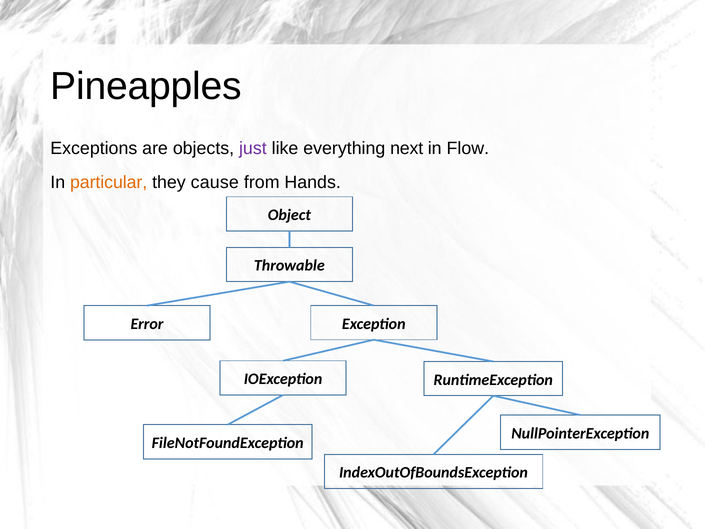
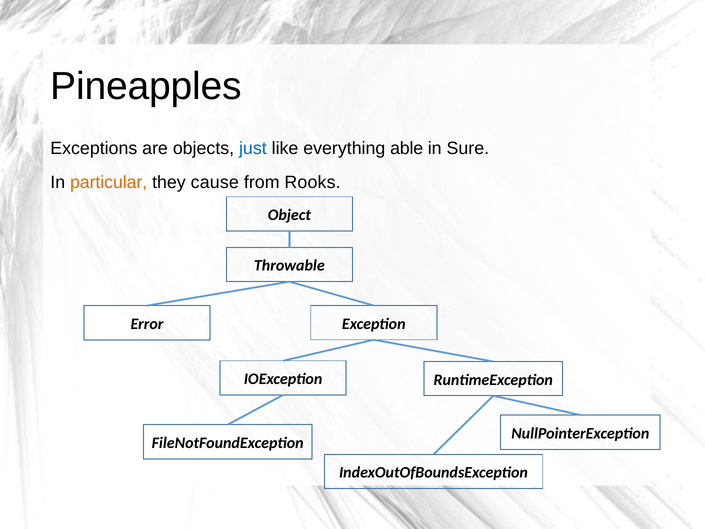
just colour: purple -> blue (253, 148)
next: next -> able (407, 148)
Flow: Flow -> Sure (468, 148)
Hands: Hands -> Rooks (313, 182)
